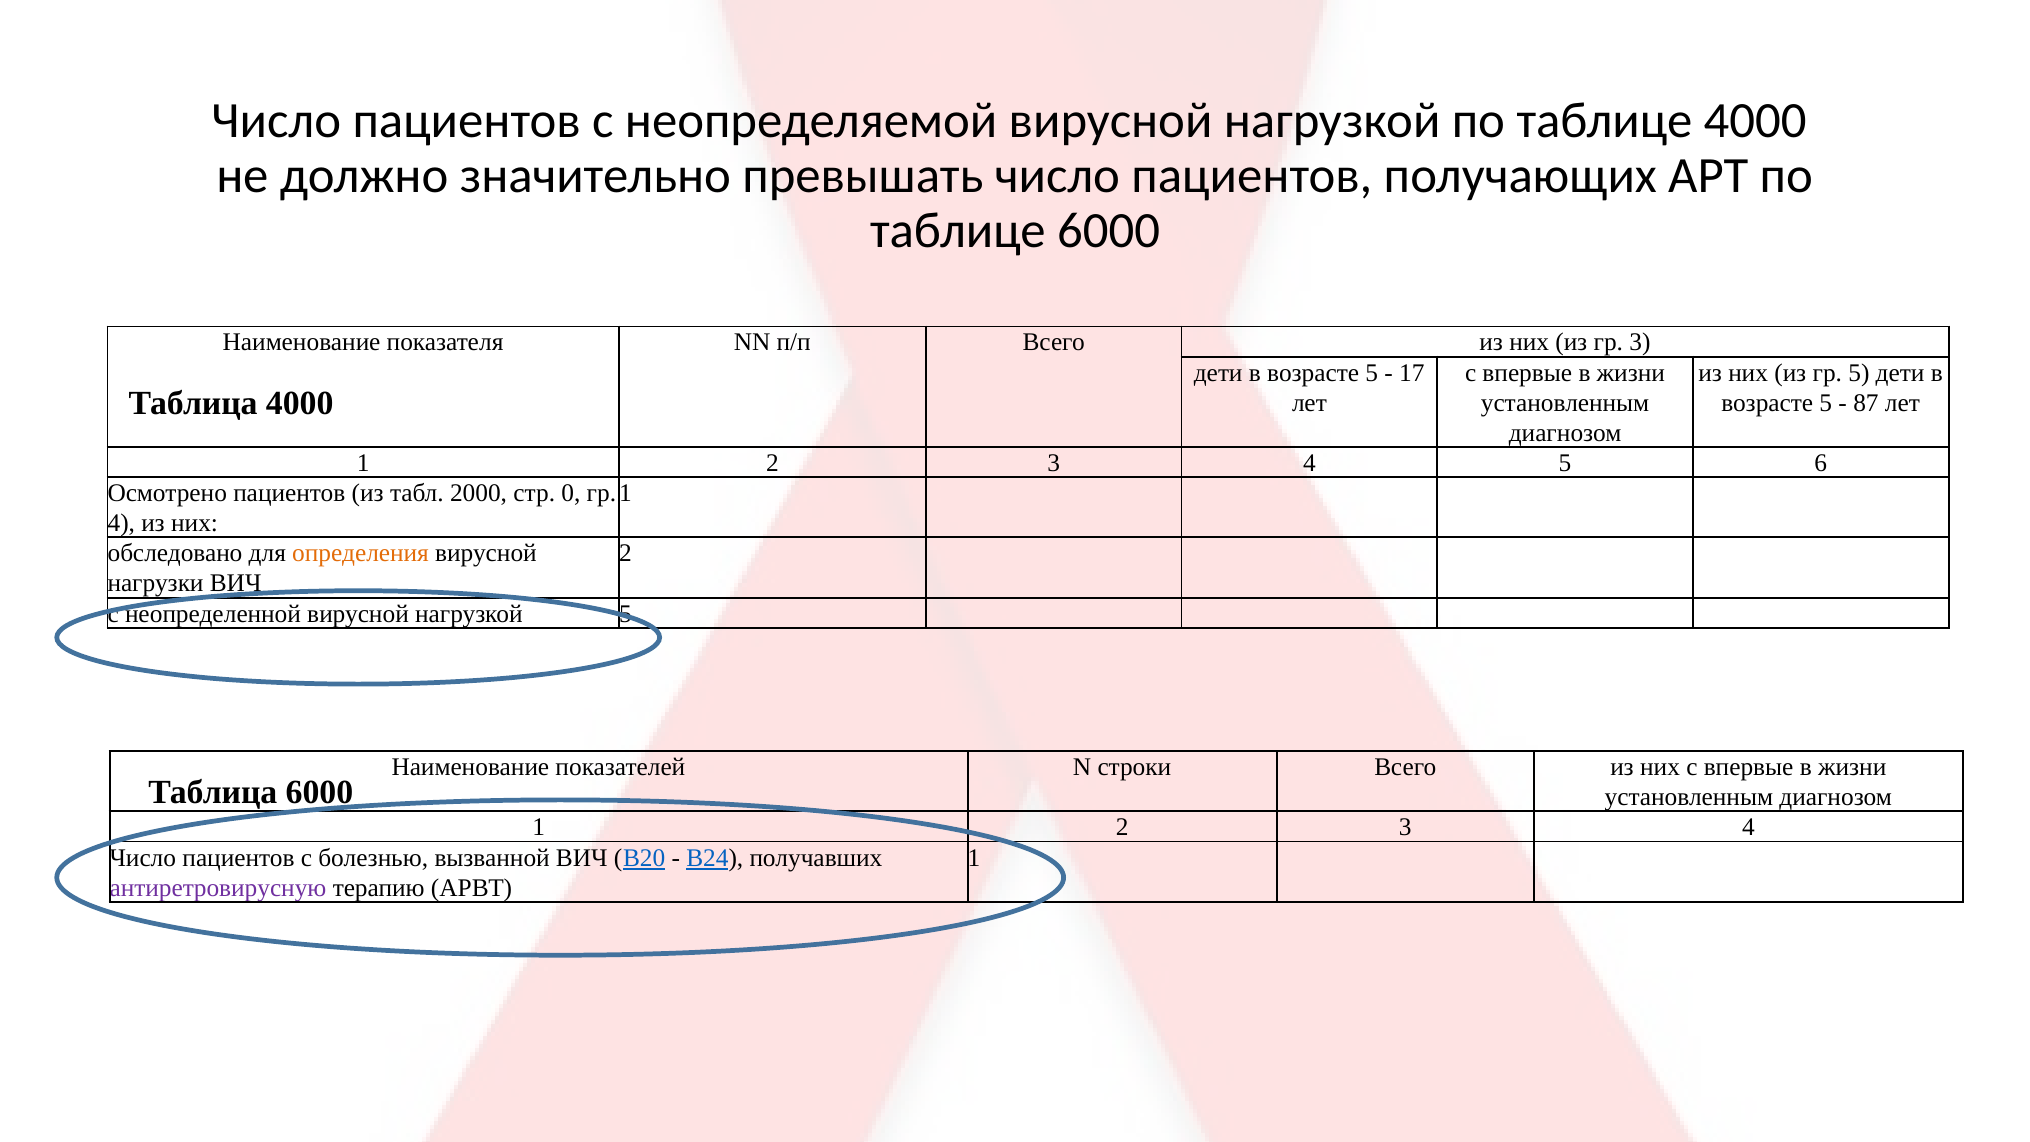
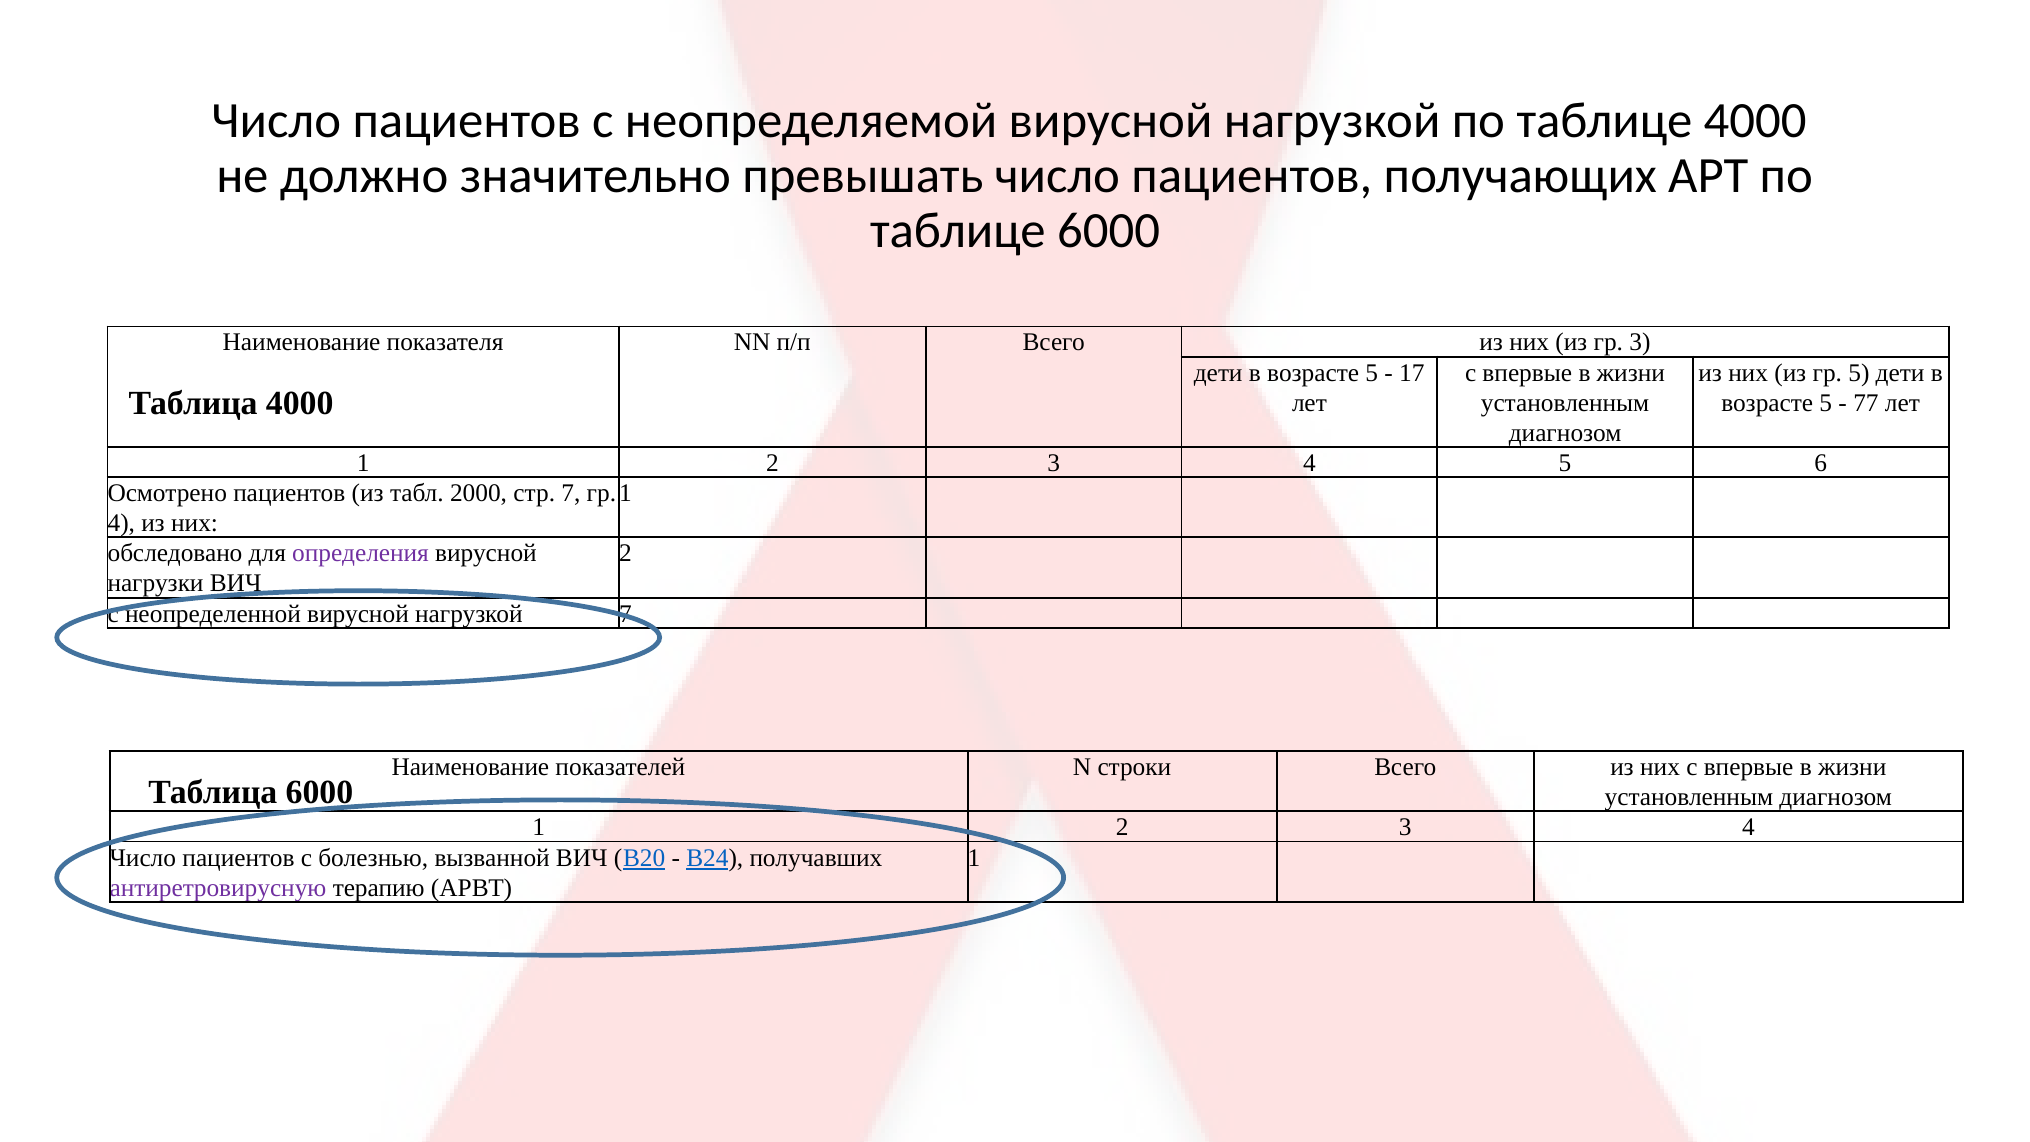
87: 87 -> 77 (1866, 403)
стр 0: 0 -> 7 (571, 493)
определения colour: orange -> purple (360, 553)
нагрузкой 5: 5 -> 7 (625, 614)
